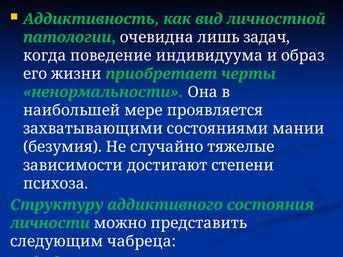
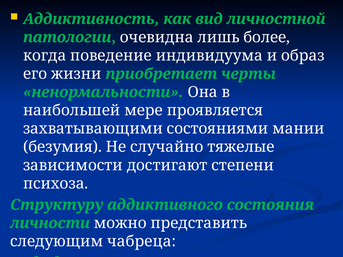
задач: задач -> более (267, 37)
